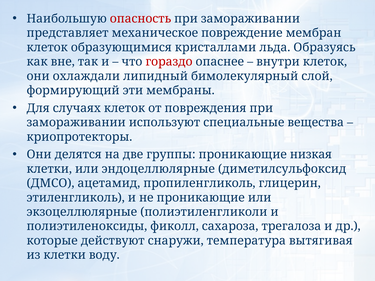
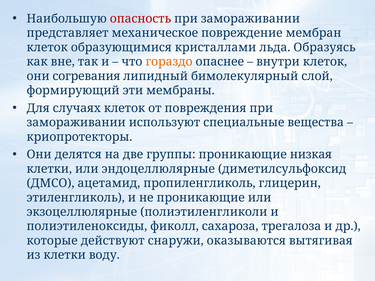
гораздо colour: red -> orange (169, 62)
охлаждали: охлаждали -> согревания (86, 76)
температура: температура -> оказываются (246, 241)
